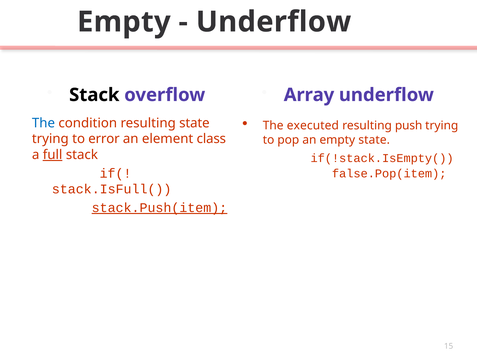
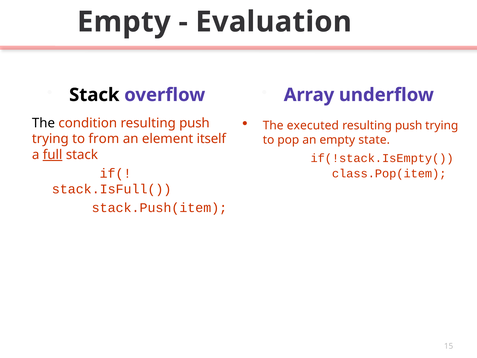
Underflow: Underflow -> Evaluation (274, 22)
The colour: blue -> black (43, 123)
condition resulting state: state -> push (194, 123)
error: error -> from (104, 139)
class: class -> itself (211, 139)
false.Pop(item: false.Pop(item -> class.Pop(item (389, 173)
stack.Push(item underline: present -> none (159, 208)
